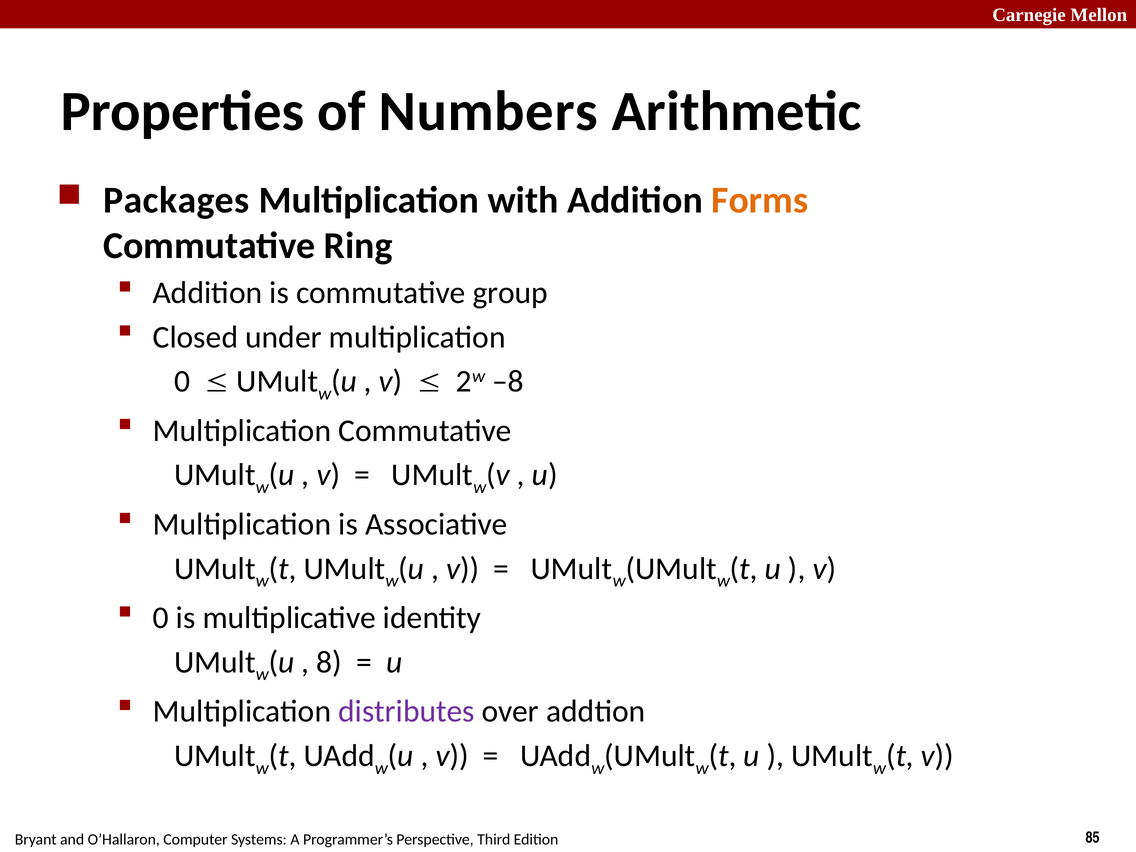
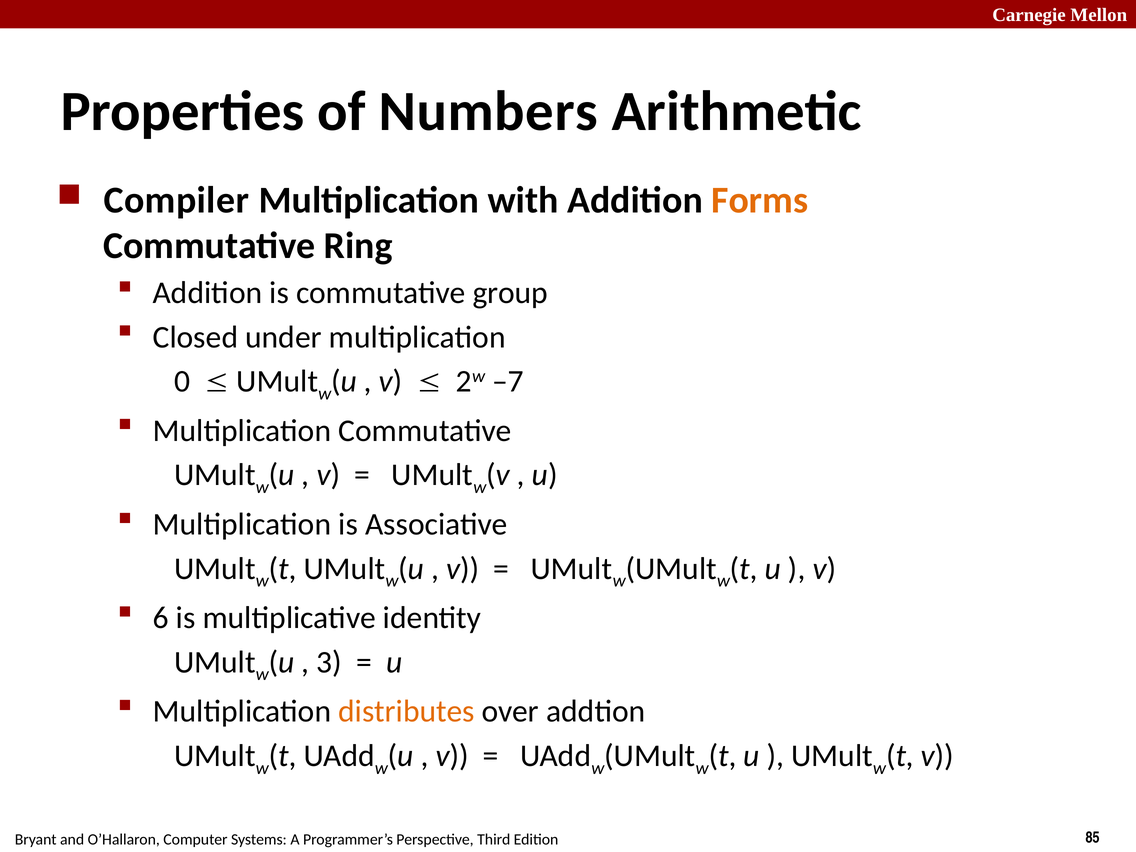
Packages: Packages -> Compiler (176, 200)
–8: –8 -> –7 (508, 381)
0: 0 -> 6 (161, 618)
8: 8 -> 3 (329, 662)
distributes colour: purple -> orange (406, 712)
